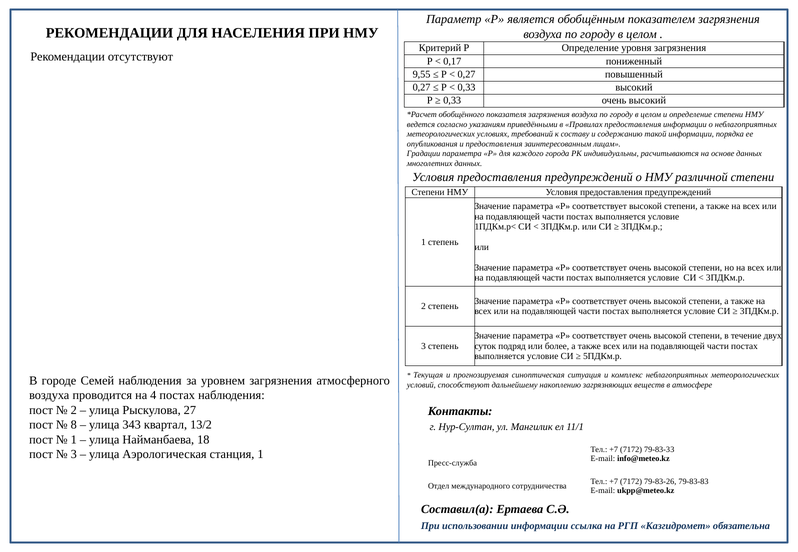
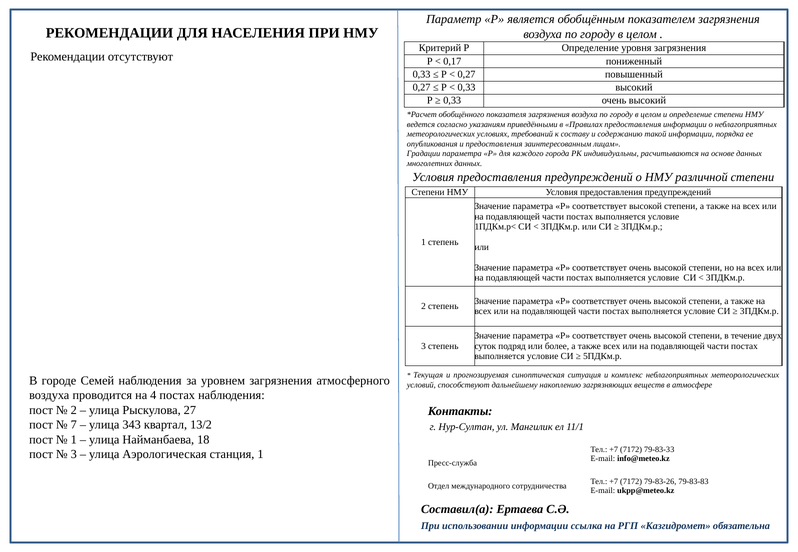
9,55: 9,55 -> 0,33 (422, 74)
8: 8 -> 7 (74, 425)
